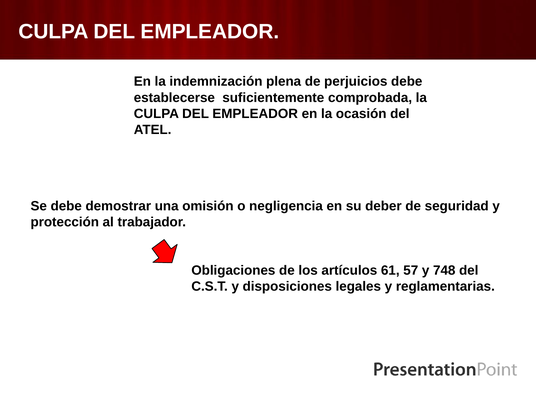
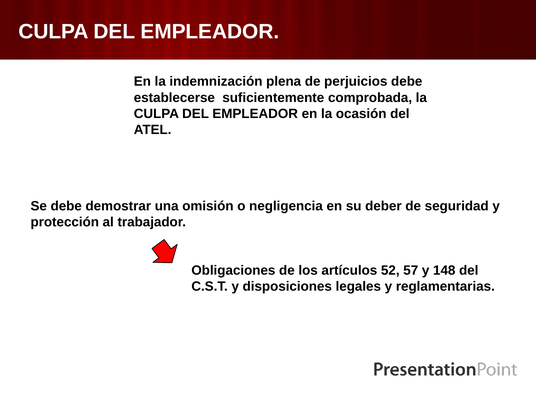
61: 61 -> 52 (390, 270)
748: 748 -> 148 (444, 270)
